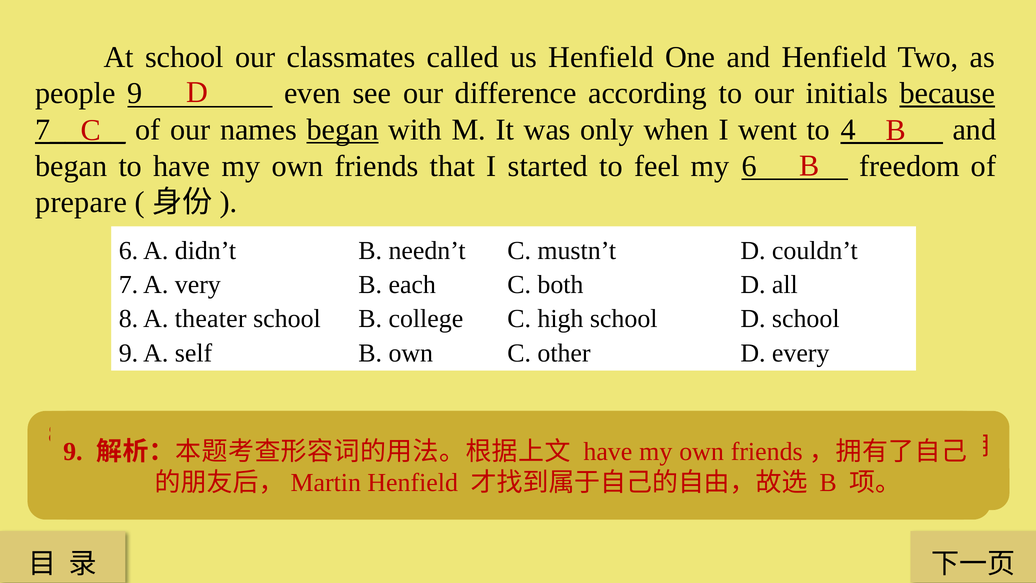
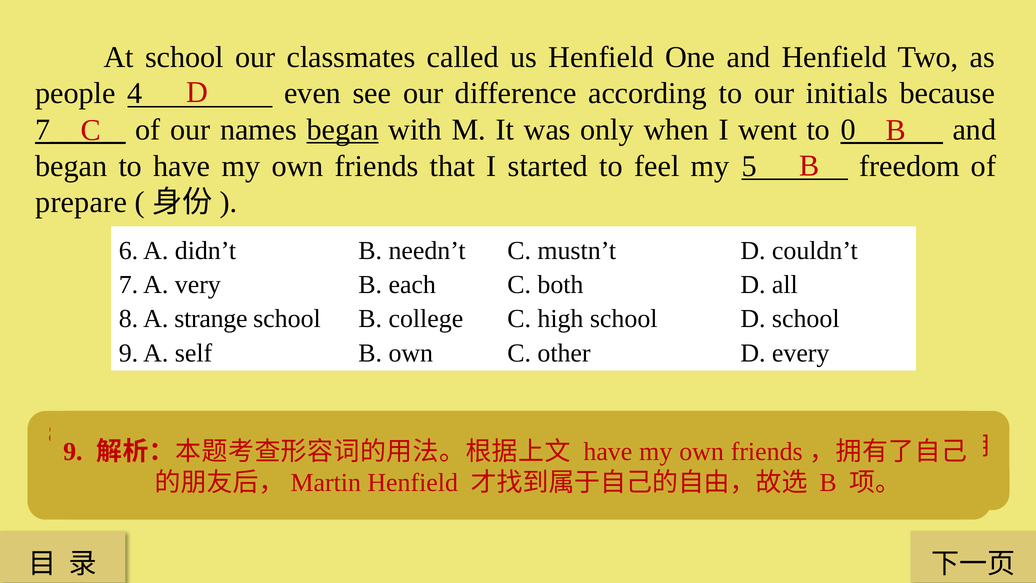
people 9: 9 -> 4 (135, 93)
because underline: present -> none (947, 93)
4: 4 -> 0 (848, 130)
my 6: 6 -> 5 (749, 166)
theater: theater -> strange (211, 319)
